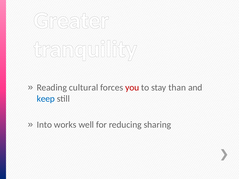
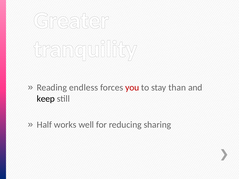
cultural: cultural -> endless (84, 88)
keep colour: blue -> black (46, 99)
Into: Into -> Half (44, 125)
